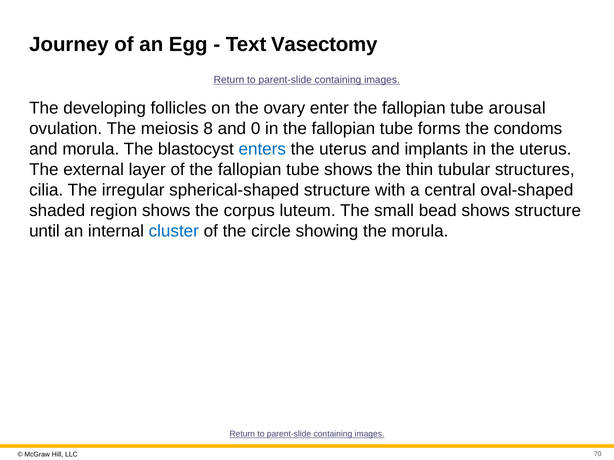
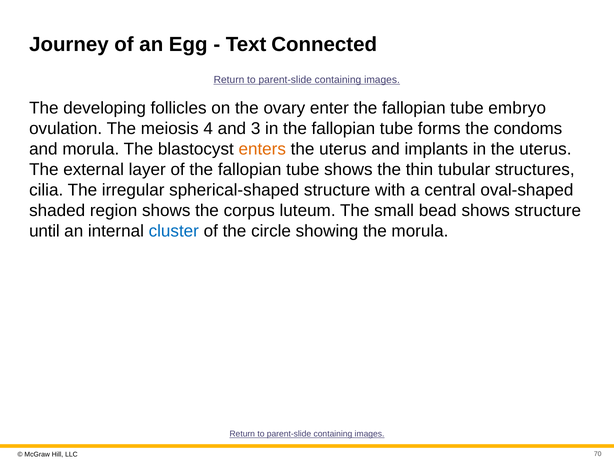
Vasectomy: Vasectomy -> Connected (324, 45)
arousal: arousal -> embryo (517, 108)
8: 8 -> 4 (208, 129)
0: 0 -> 3 (256, 129)
enters colour: blue -> orange (262, 149)
